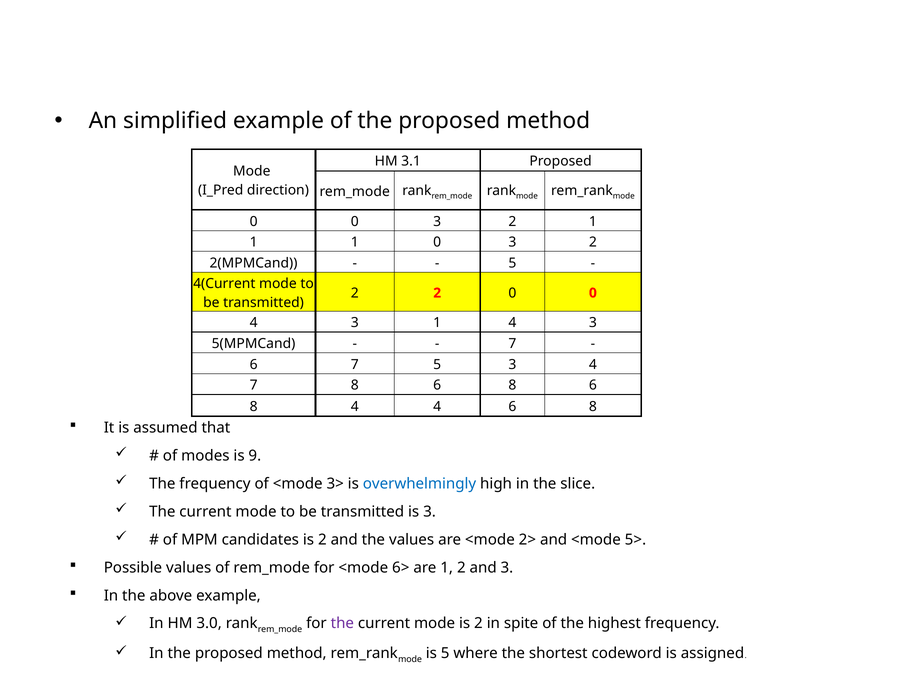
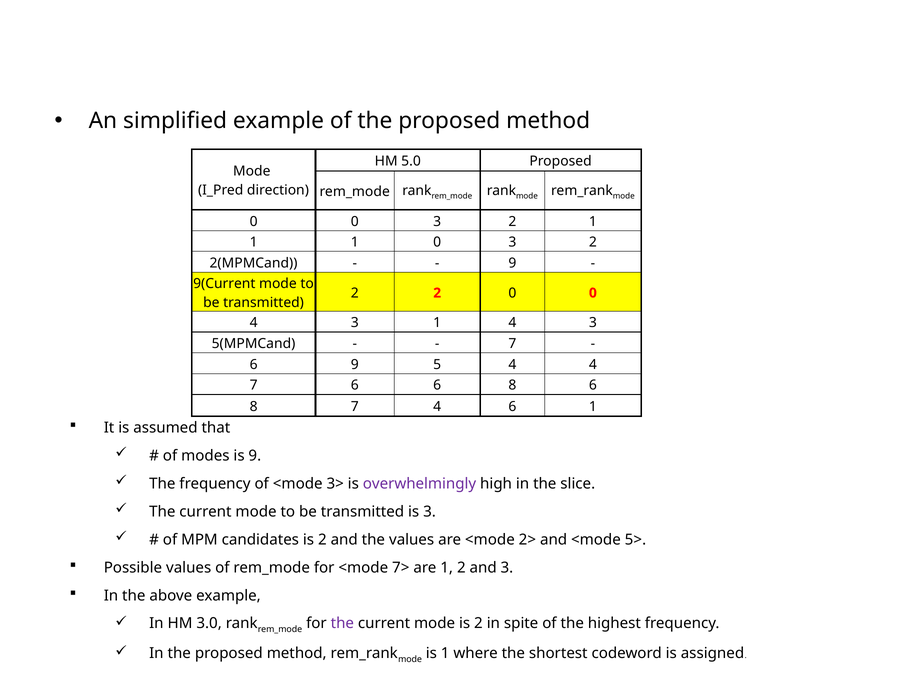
3.1: 3.1 -> 5.0 (411, 161)
5: 5 -> 9 (512, 263)
4(Current: 4(Current -> 9(Current (224, 283)
6 7: 7 -> 9 (355, 364)
5 3: 3 -> 4 (512, 364)
7 8: 8 -> 6 (355, 385)
8 4: 4 -> 7 (355, 406)
4 6 8: 8 -> 1 (593, 406)
overwhelmingly colour: blue -> purple (420, 484)
6>: 6> -> 7> (401, 567)
is 5: 5 -> 1 (445, 653)
